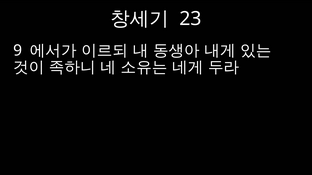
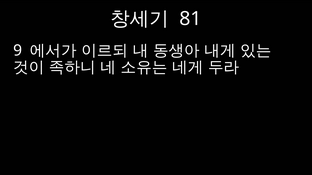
23: 23 -> 81 (190, 19)
